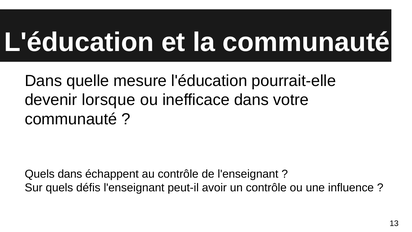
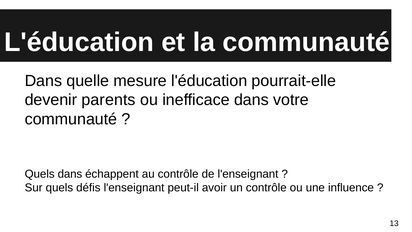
lorsque: lorsque -> parents (109, 100)
